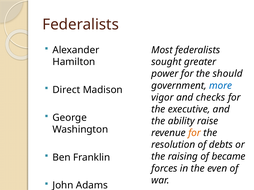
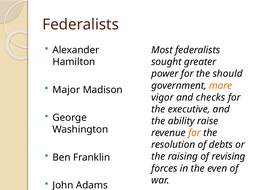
more colour: blue -> orange (221, 86)
Direct: Direct -> Major (66, 90)
became: became -> revising (229, 157)
